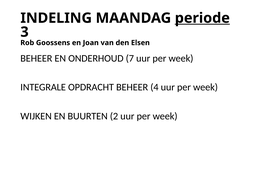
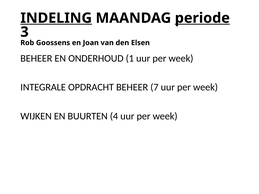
INDELING underline: none -> present (56, 18)
7: 7 -> 1 (130, 58)
4: 4 -> 7 (154, 87)
2: 2 -> 4 (114, 116)
